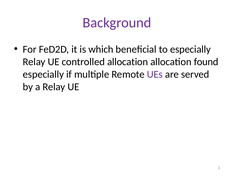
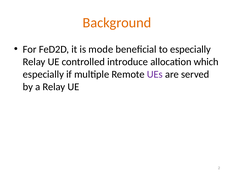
Background colour: purple -> orange (117, 23)
which: which -> mode (101, 49)
controlled allocation: allocation -> introduce (128, 62)
found: found -> which (206, 62)
